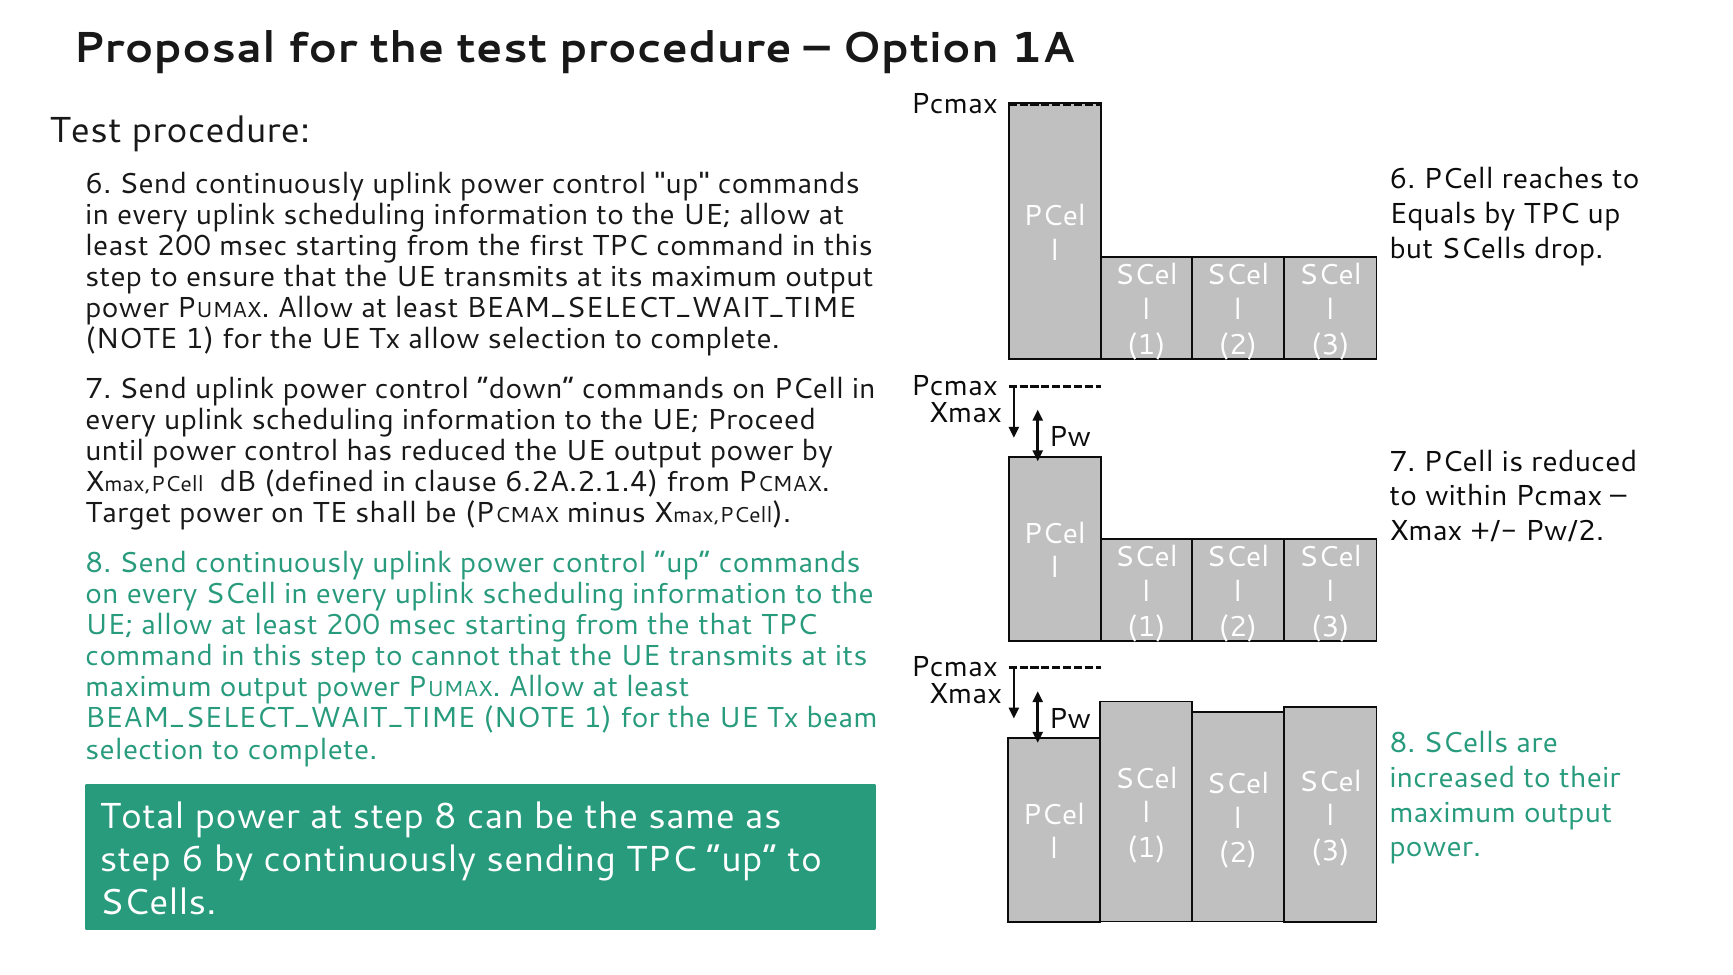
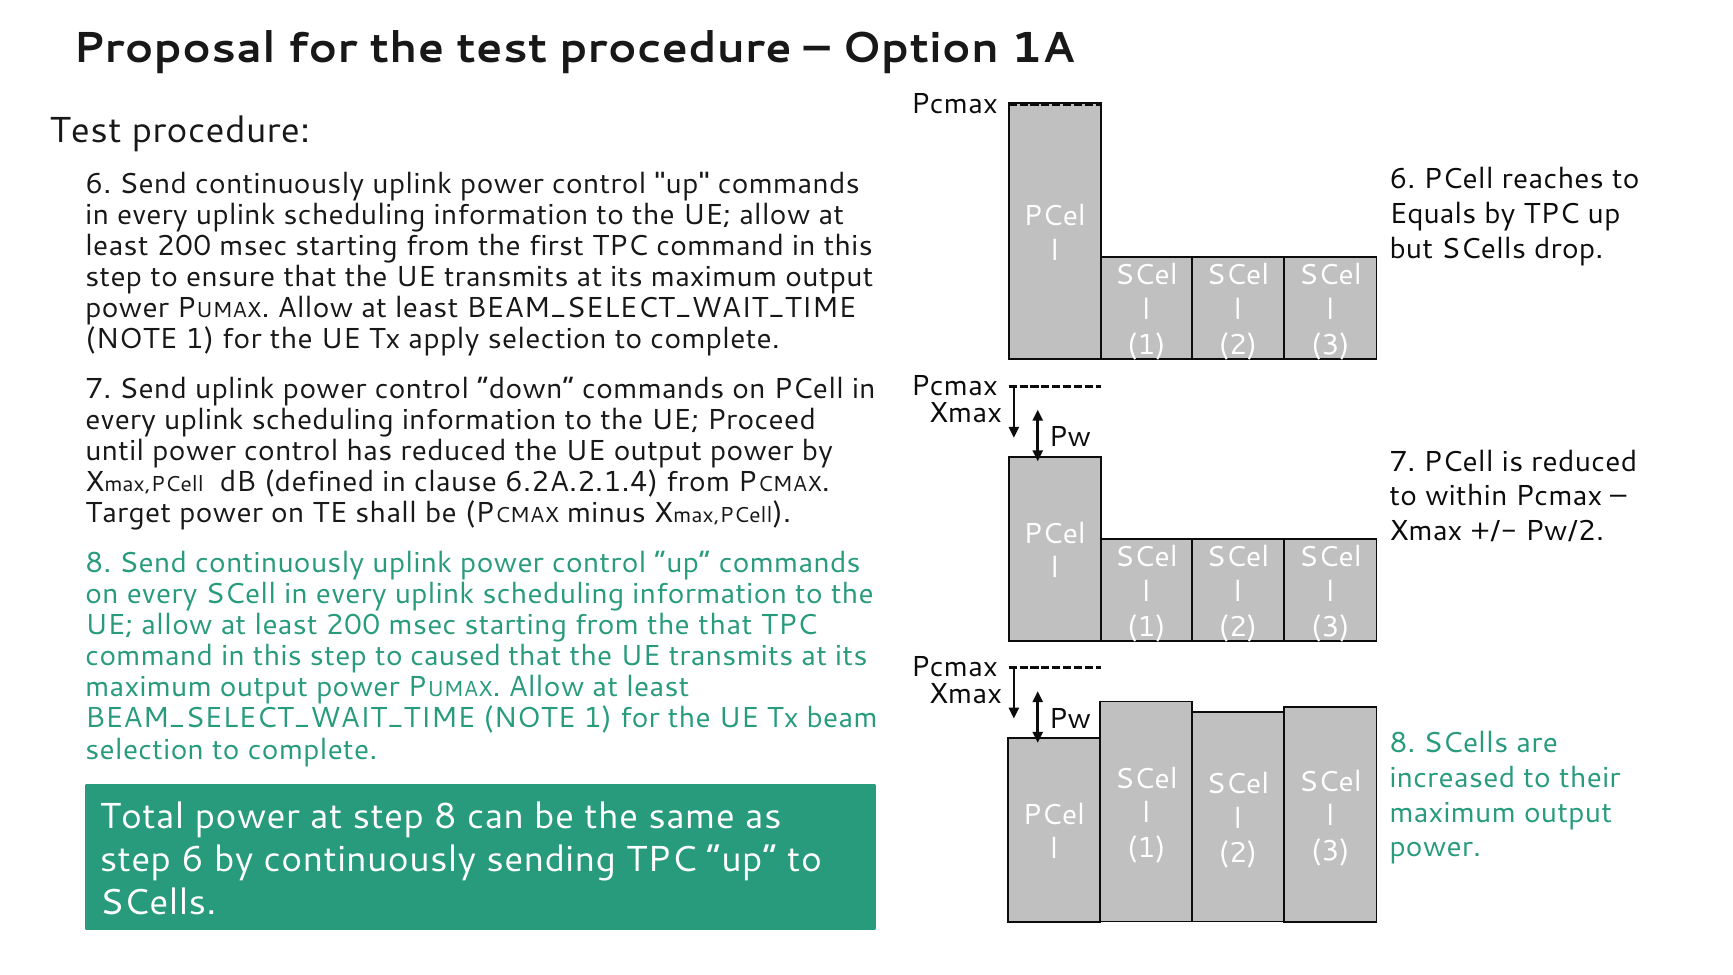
Tx allow: allow -> apply (444, 339)
cannot: cannot -> caused (456, 656)
